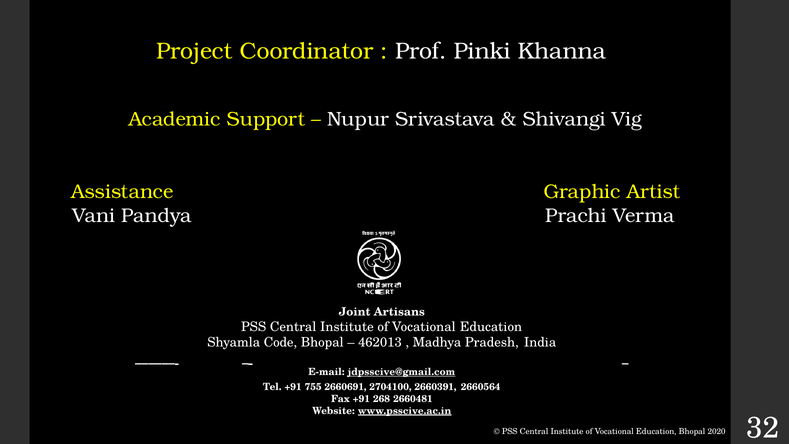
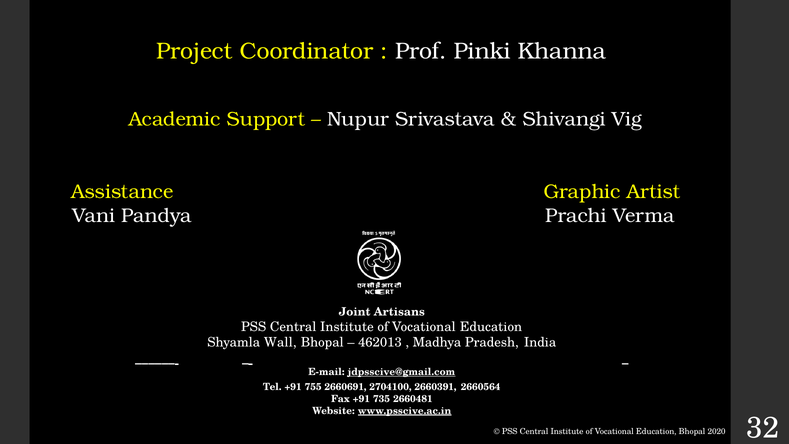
Code: Code -> Wall (280, 342)
268: 268 -> 735 (381, 399)
